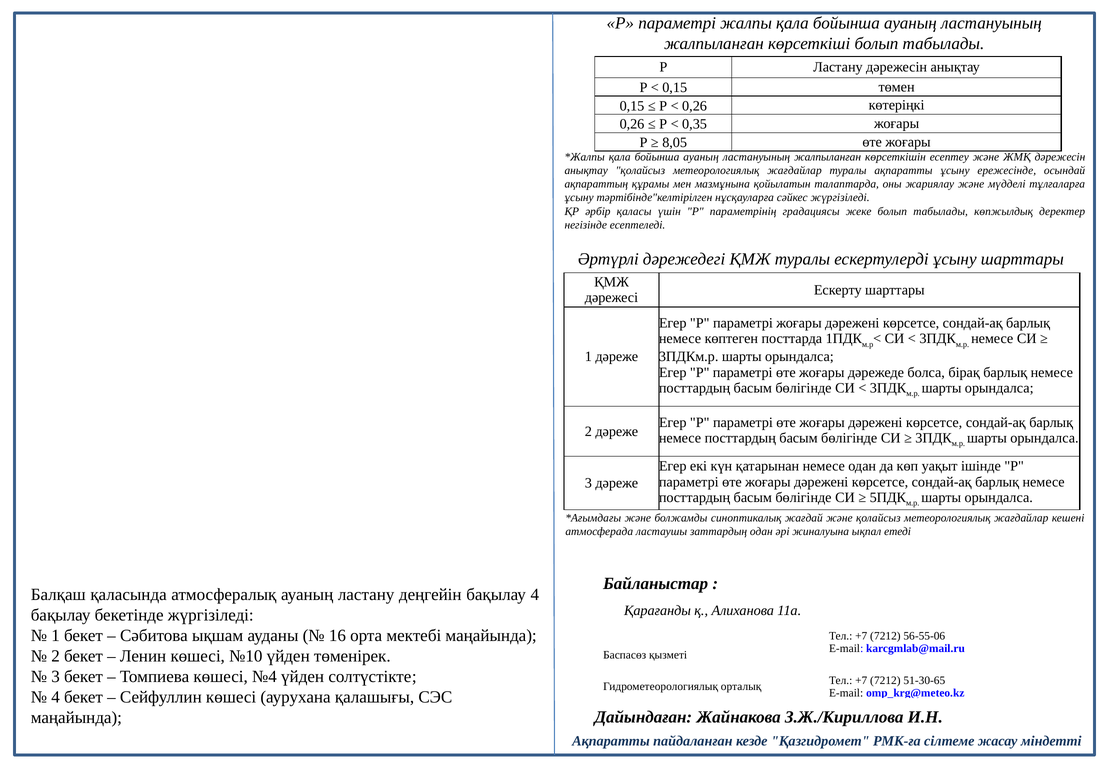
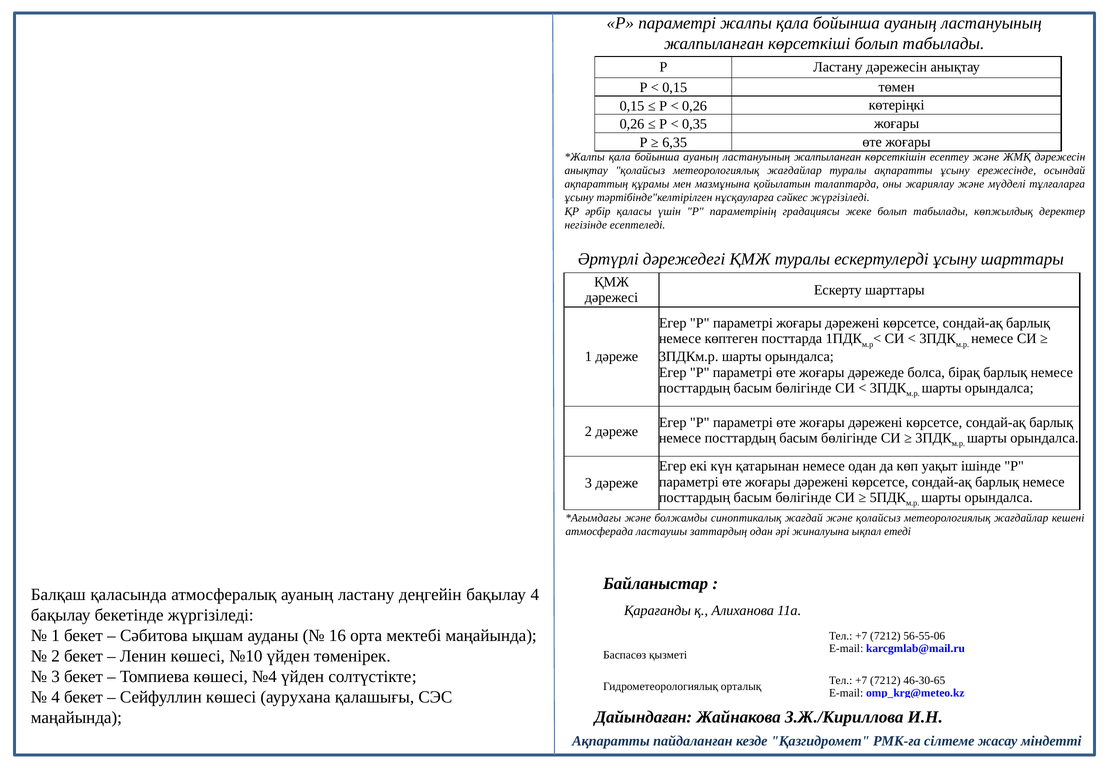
8,05: 8,05 -> 6,35 (675, 142)
51-30-65: 51-30-65 -> 46-30-65 (924, 680)
